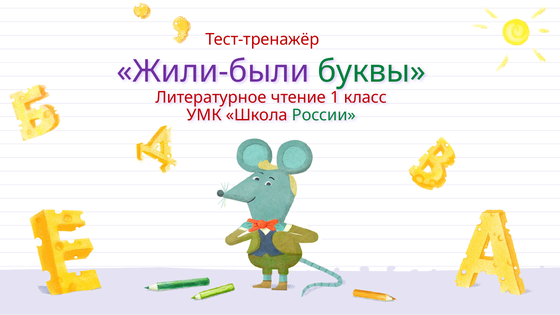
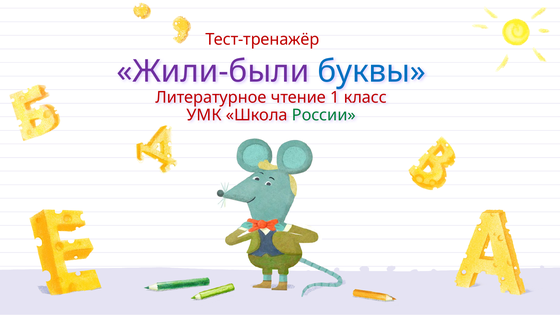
буквы colour: green -> blue (372, 71)
